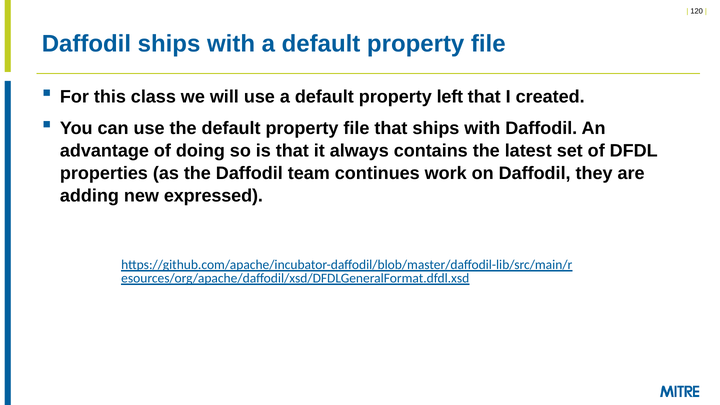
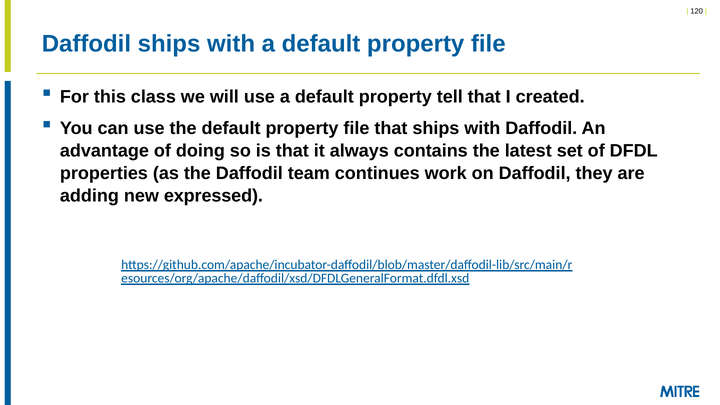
left: left -> tell (450, 97)
